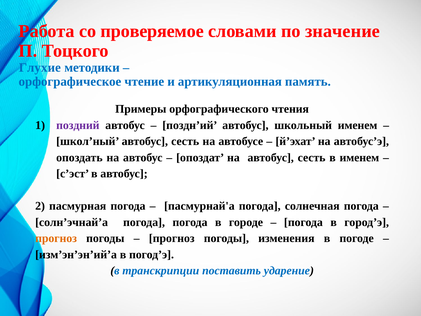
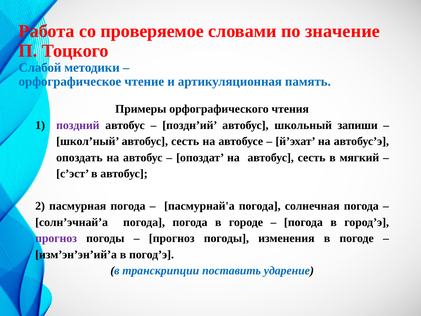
Глухие: Глухие -> Слабой (40, 68)
школьный именем: именем -> запиши (358, 125)
в именем: именем -> мягкий (359, 157)
прогноз colour: orange -> purple (56, 238)
